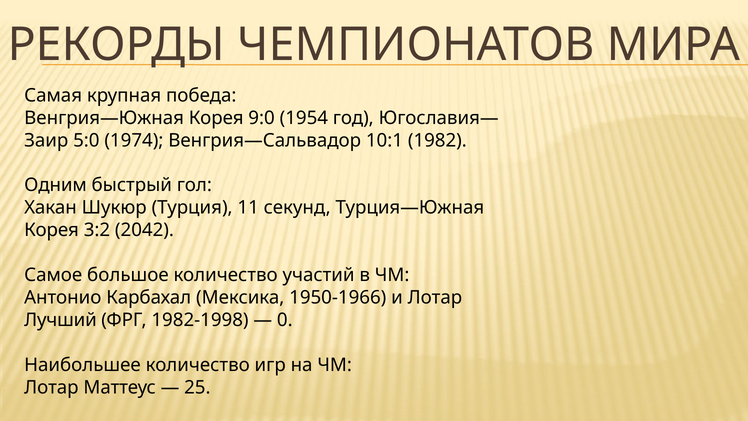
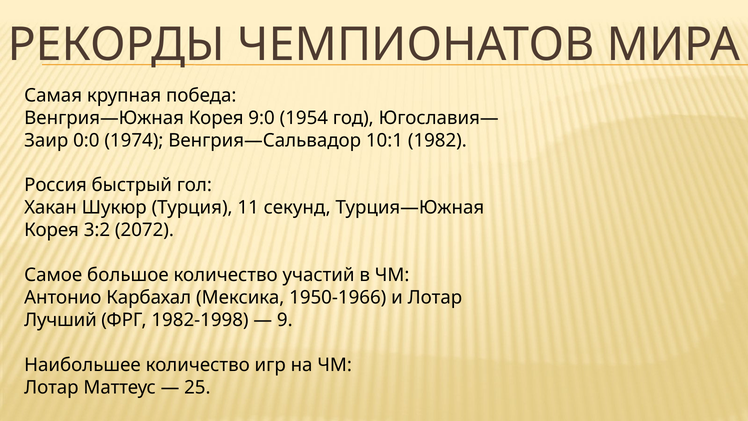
5:0: 5:0 -> 0:0 (86, 140)
Одним: Одним -> Россия (56, 185)
2042: 2042 -> 2072 (144, 230)
0: 0 -> 9 (285, 320)
